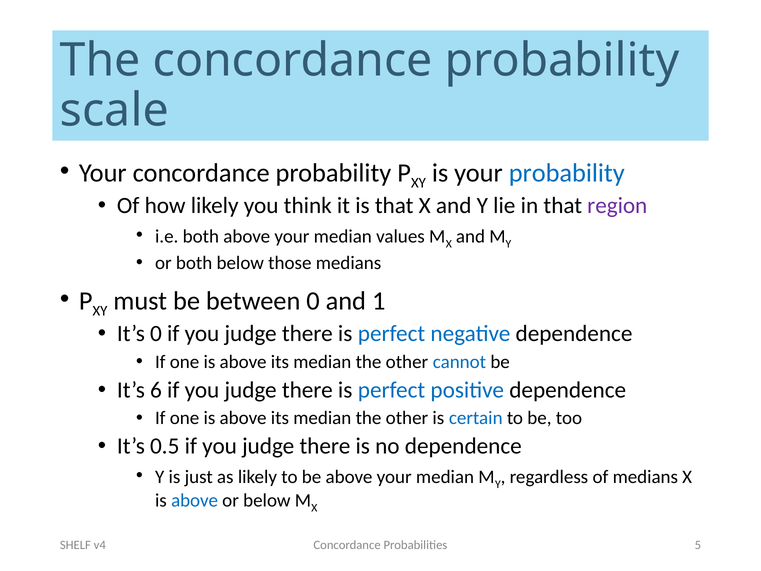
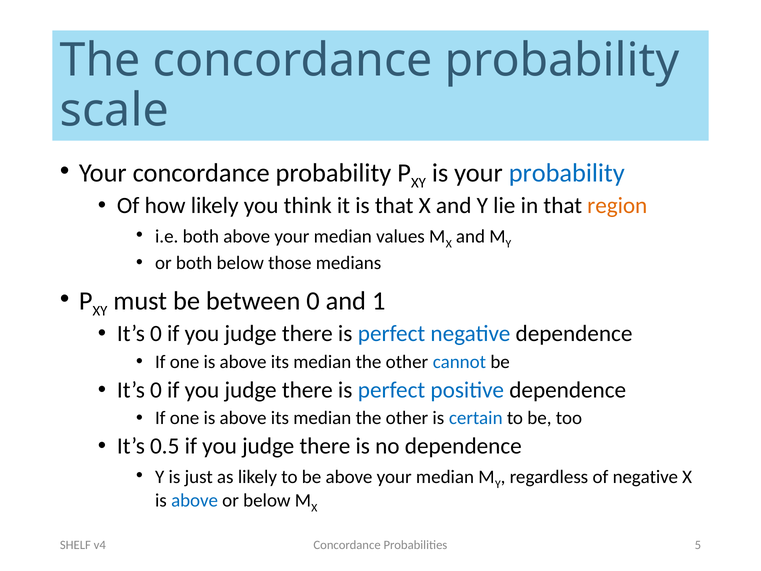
region colour: purple -> orange (617, 206)
6: 6 -> 0 (156, 390)
of medians: medians -> negative (645, 477)
